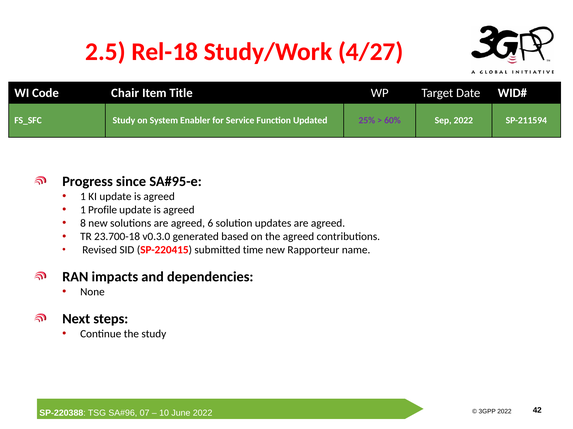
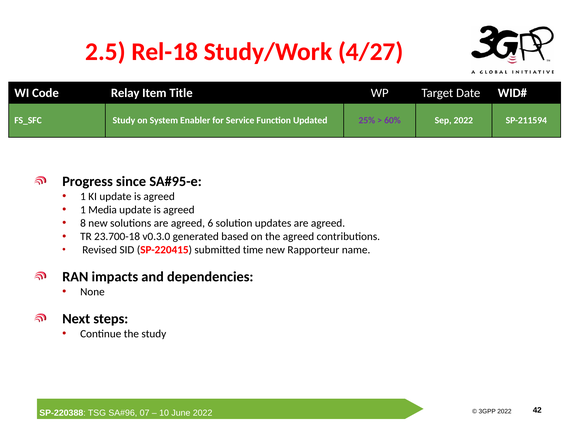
Chair: Chair -> Relay (125, 93)
Profile: Profile -> Media (103, 210)
